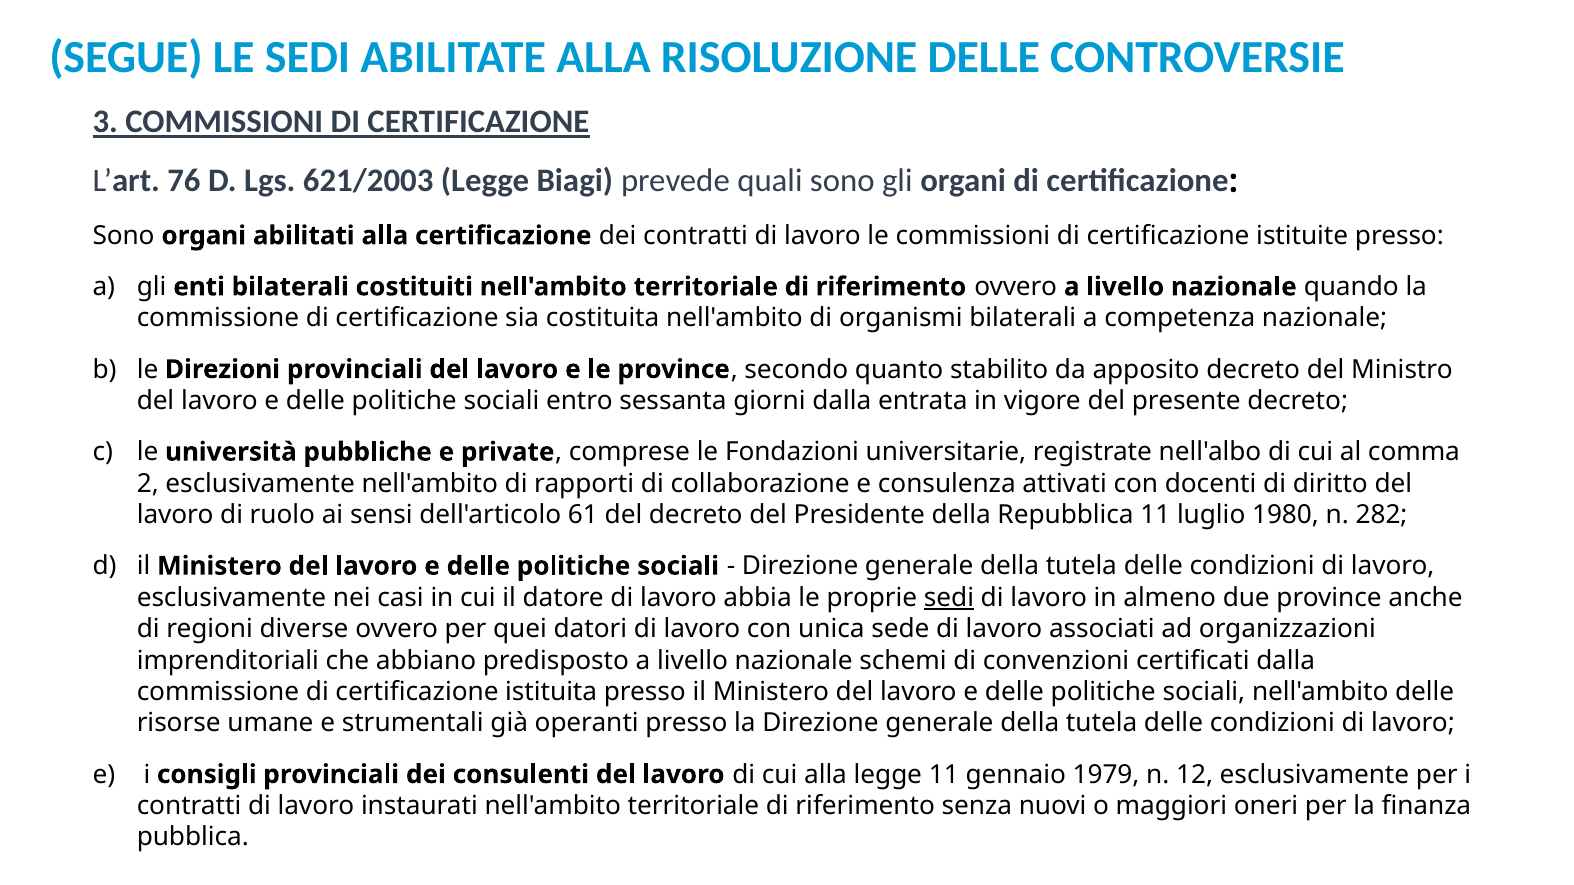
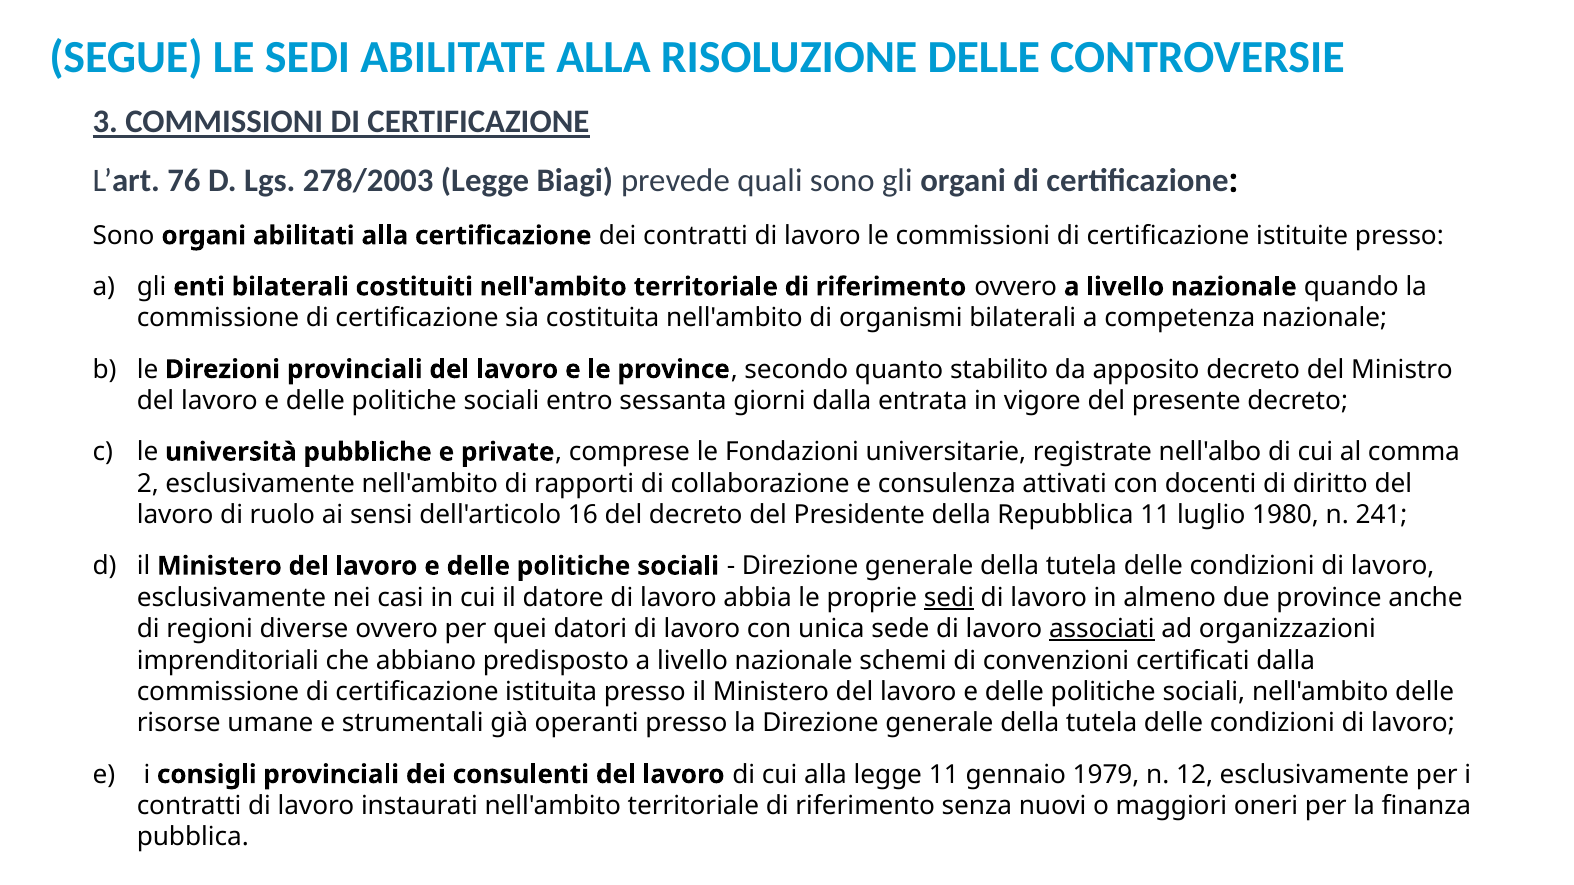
621/2003: 621/2003 -> 278/2003 (368, 181)
61: 61 -> 16 (583, 515)
282: 282 -> 241 (1382, 515)
associati underline: none -> present (1102, 629)
